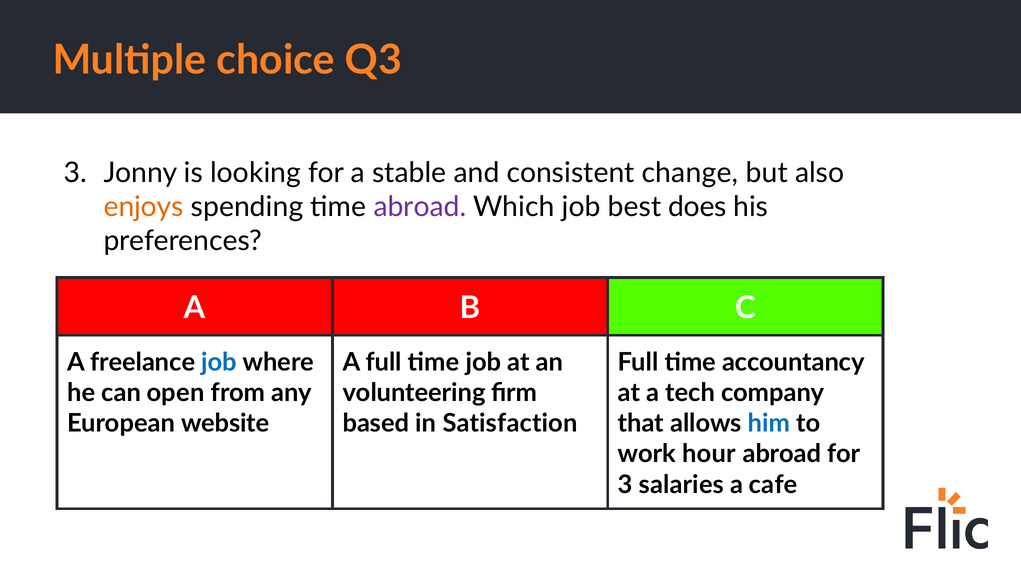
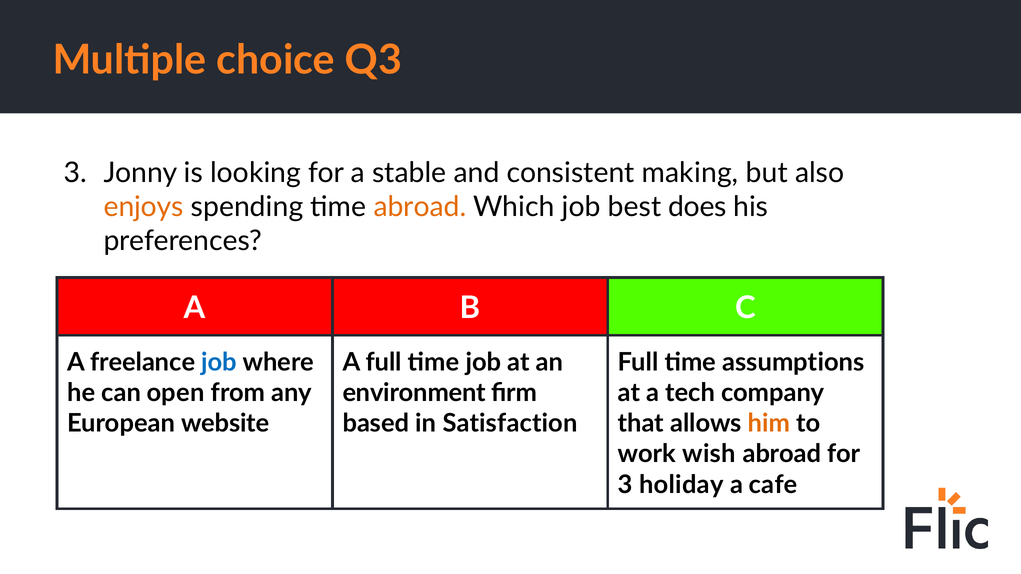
change: change -> making (690, 173)
abroad colour: purple -> orange (420, 207)
accountancy: accountancy -> assumptions (793, 362)
volunteering: volunteering -> environment (414, 393)
him colour: blue -> orange (769, 424)
hour: hour -> wish (709, 454)
salaries: salaries -> holiday (681, 485)
